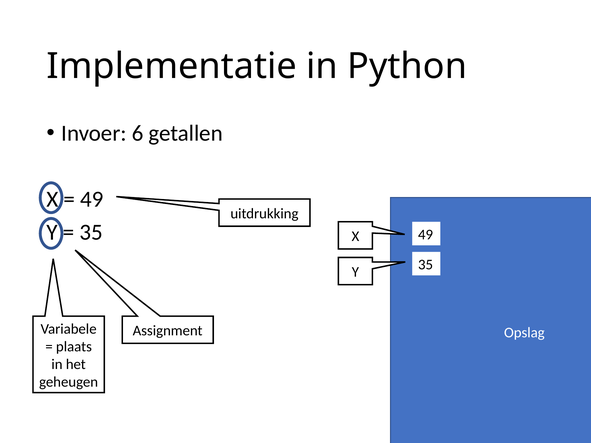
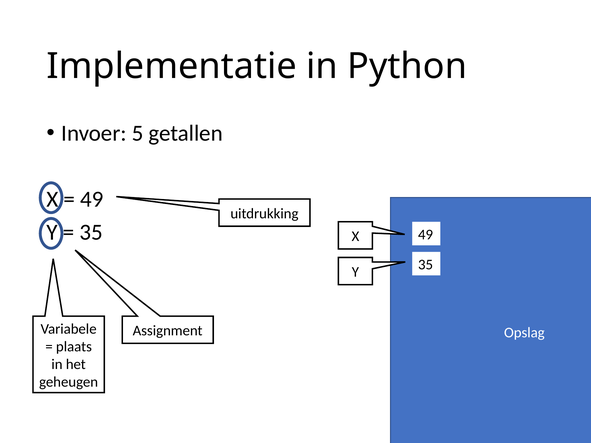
6: 6 -> 5 (138, 133)
